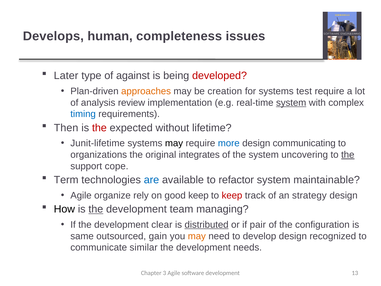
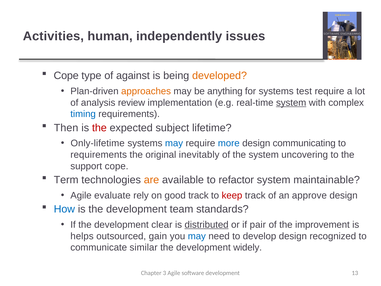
Develops: Develops -> Activities (53, 36)
completeness: completeness -> independently (179, 36)
Later: Later -> Cope (66, 76)
developed colour: red -> orange (220, 76)
creation: creation -> anything (225, 91)
without: without -> subject (172, 128)
Junit-lifetime: Junit-lifetime -> Only-lifetime (98, 143)
may colour: black -> blue (174, 143)
organizations: organizations -> requirements (99, 155)
integrates: integrates -> inevitably (199, 155)
the underline: present -> none (348, 155)
are colour: blue -> orange (151, 180)
organize: organize -> evaluate (112, 195)
good keep: keep -> track (198, 195)
strategy: strategy -> approve (309, 195)
How colour: black -> blue (64, 209)
the underline: present -> none (96, 209)
managing: managing -> standards (222, 209)
configuration: configuration -> improvement (322, 225)
same: same -> helps (82, 236)
may colour: orange -> blue (197, 236)
needs: needs -> widely (248, 247)
